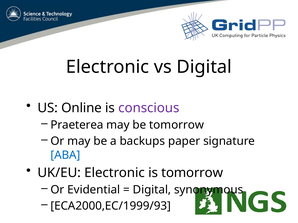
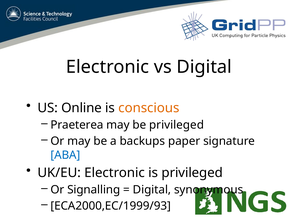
conscious colour: purple -> orange (149, 108)
be tomorrow: tomorrow -> privileged (177, 125)
is tomorrow: tomorrow -> privileged (192, 173)
Evidential: Evidential -> Signalling (94, 190)
